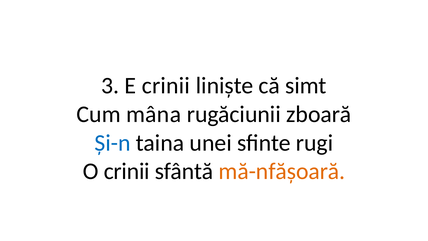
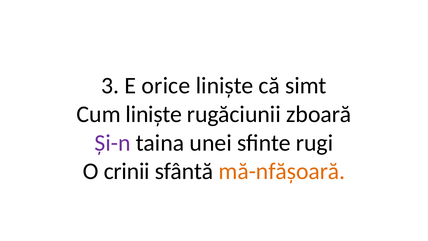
E crinii: crinii -> orice (166, 86)
Cum mâna: mâna -> liniște (154, 114)
Și-n colour: blue -> purple (113, 143)
